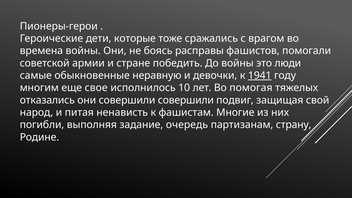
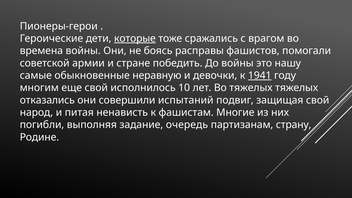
которые underline: none -> present (135, 38)
люди: люди -> нашу (288, 63)
еще свое: свое -> свой (96, 88)
Во помогая: помогая -> тяжелых (251, 88)
совершили совершили: совершили -> испытаний (186, 100)
